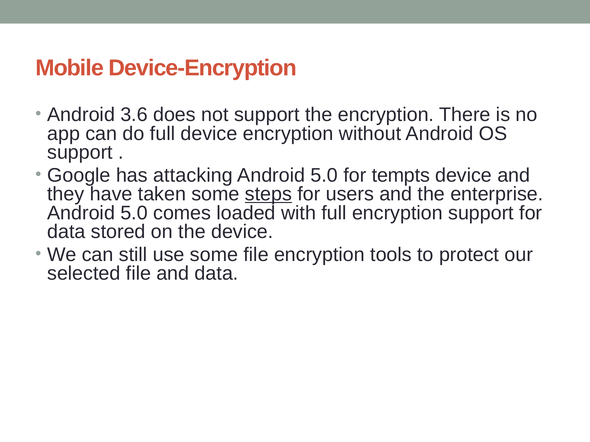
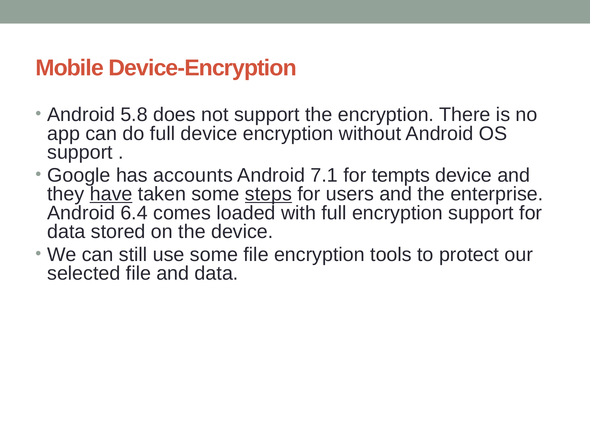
3.6: 3.6 -> 5.8 (134, 115)
attacking: attacking -> accounts (193, 175)
5.0: 5.0 -> 7.1 (324, 175)
have underline: none -> present (111, 194)
5.0: 5.0 -> 6.4 (134, 213)
